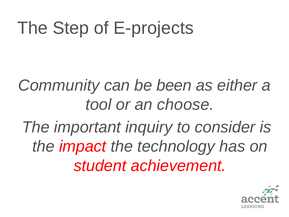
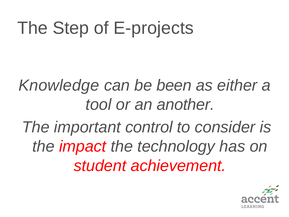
Community: Community -> Knowledge (59, 85)
choose: choose -> another (186, 105)
inquiry: inquiry -> control (149, 127)
